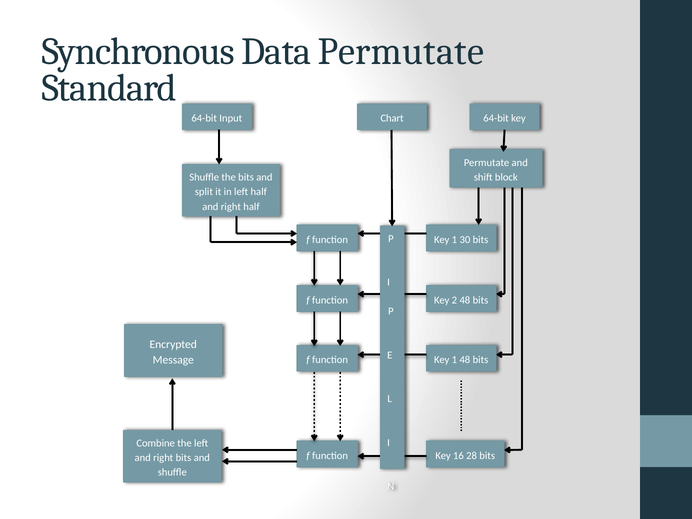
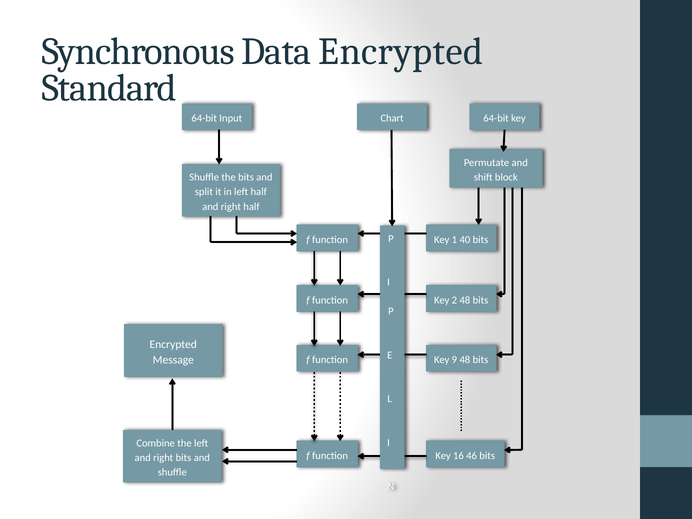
Data Permutate: Permutate -> Encrypted (401, 51)
30: 30 -> 40 (465, 240)
1: 1 -> 9 (454, 360)
28: 28 -> 46 (472, 456)
